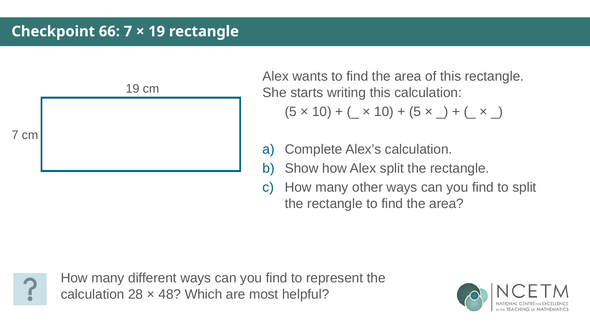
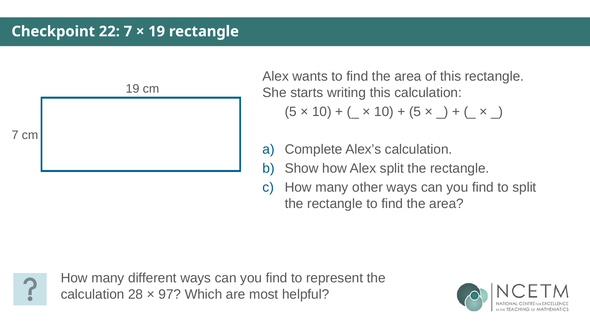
66: 66 -> 22 (109, 31)
48: 48 -> 97 (170, 294)
